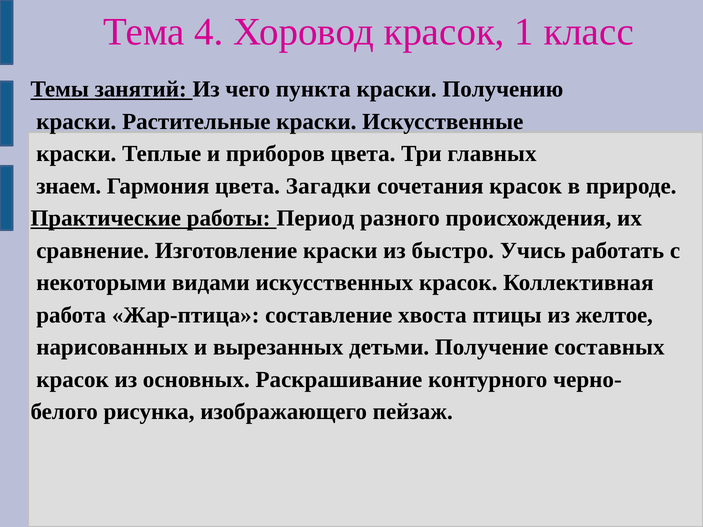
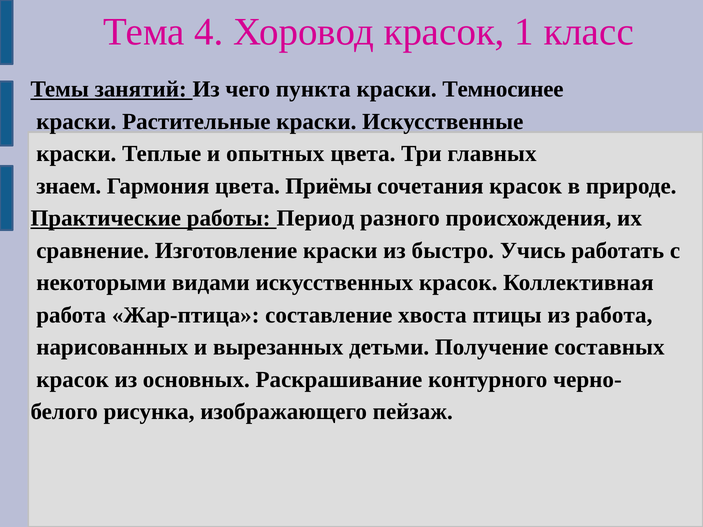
Получению: Получению -> Темносинее (503, 89)
приборов: приборов -> опытных (275, 154)
Загадки: Загадки -> Приёмы (329, 186)
из желтое: желтое -> работа (614, 315)
